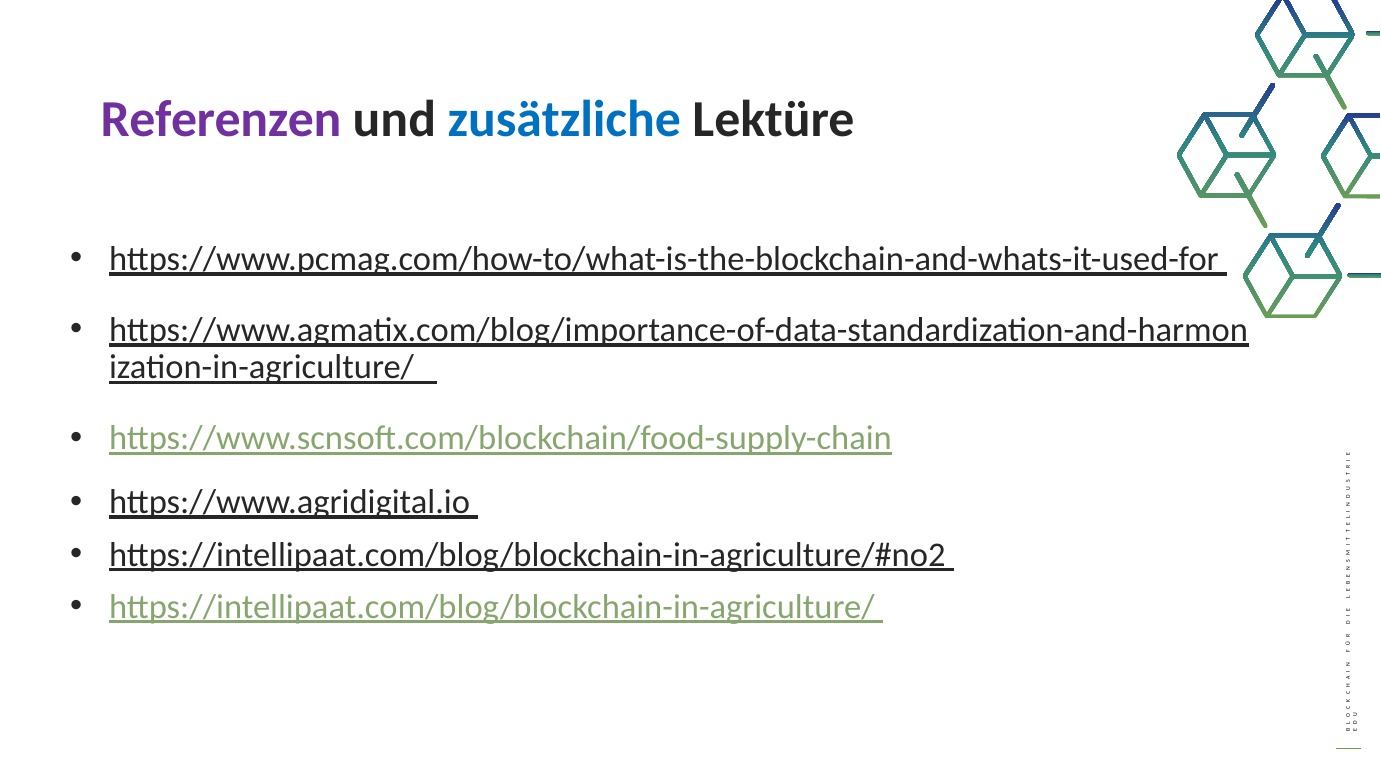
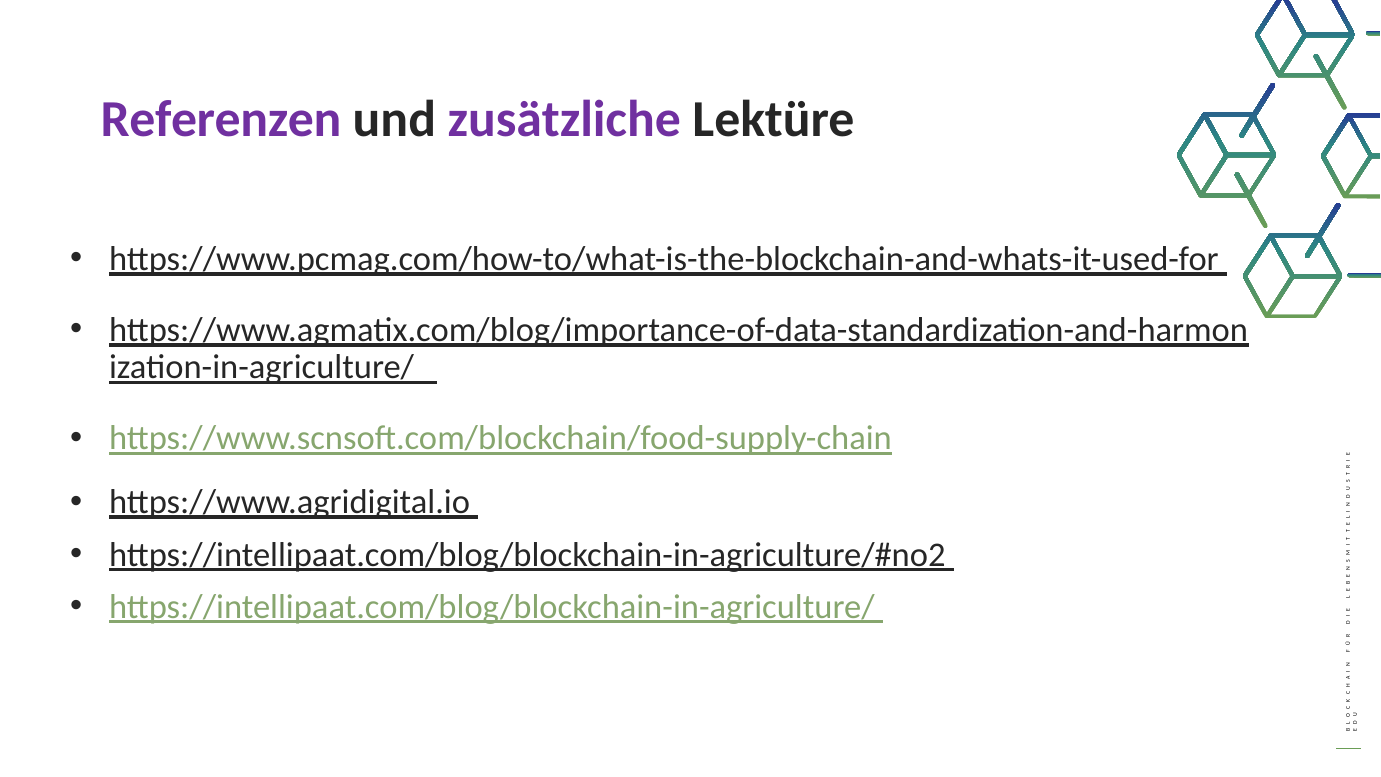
zusätzliche colour: blue -> purple (564, 119)
